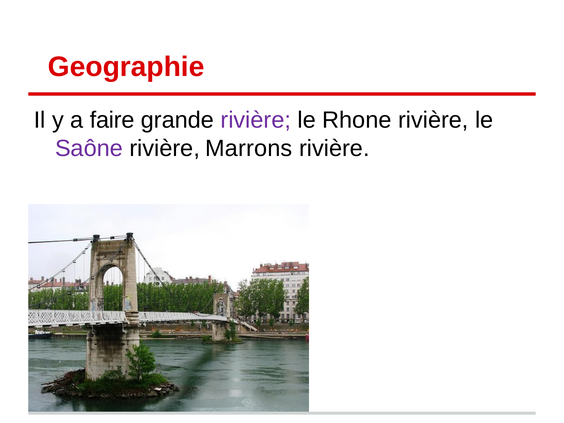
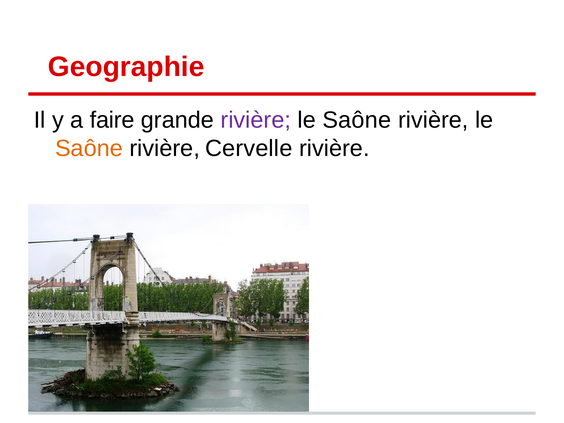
Rhone: Rhone -> Saône (357, 120)
Saône colour: purple -> orange (89, 148)
Marrons: Marrons -> Cervelle (249, 148)
